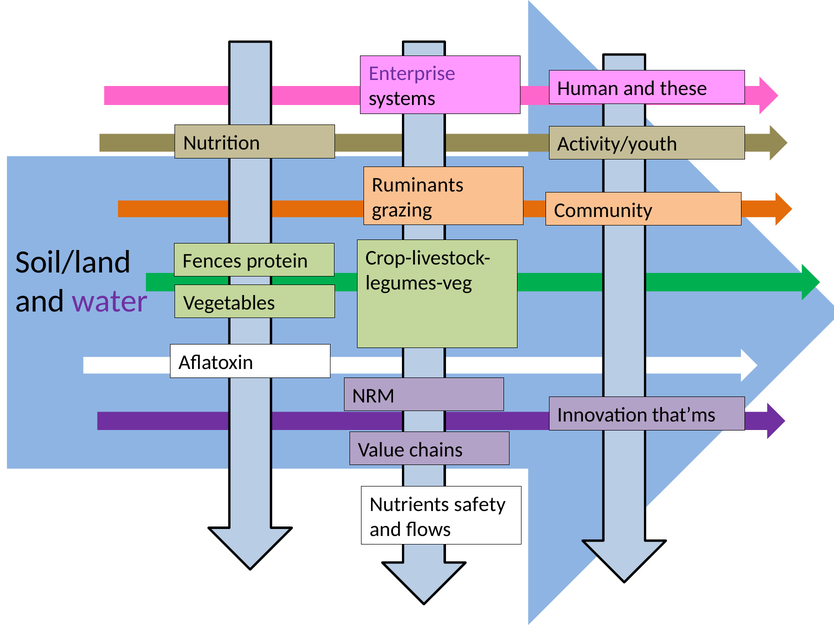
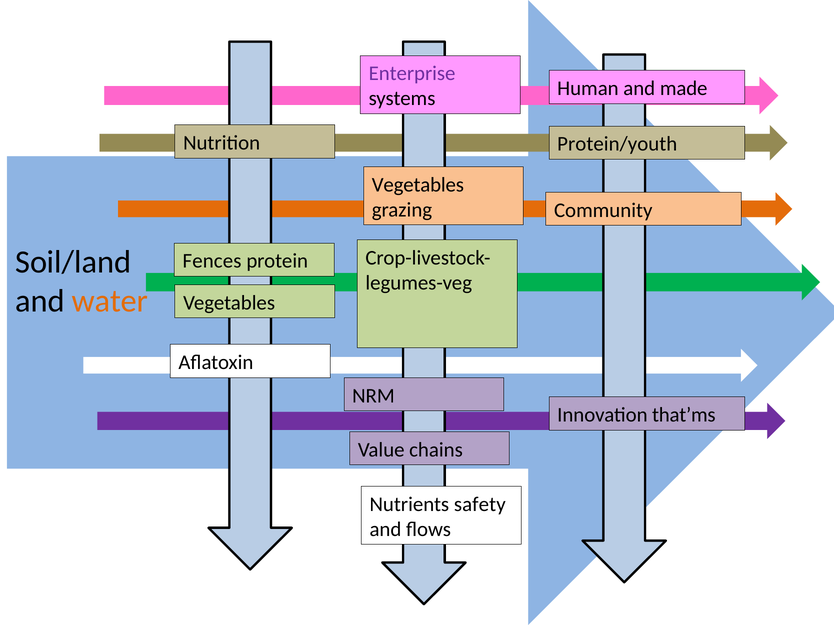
these: these -> made (684, 89)
Activity/youth: Activity/youth -> Protein/youth (617, 144)
Ruminants: Ruminants -> Vegetables (418, 185)
water colour: purple -> orange (110, 301)
